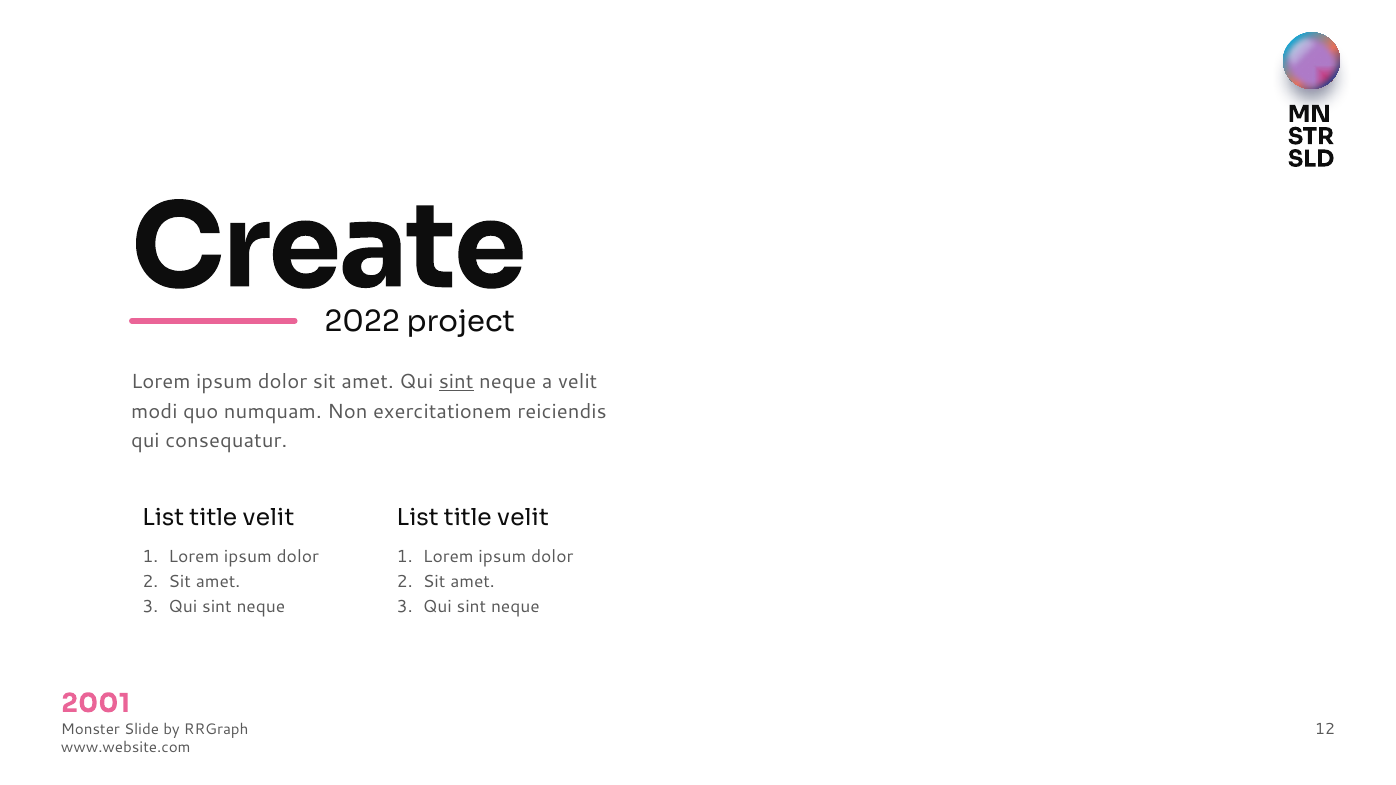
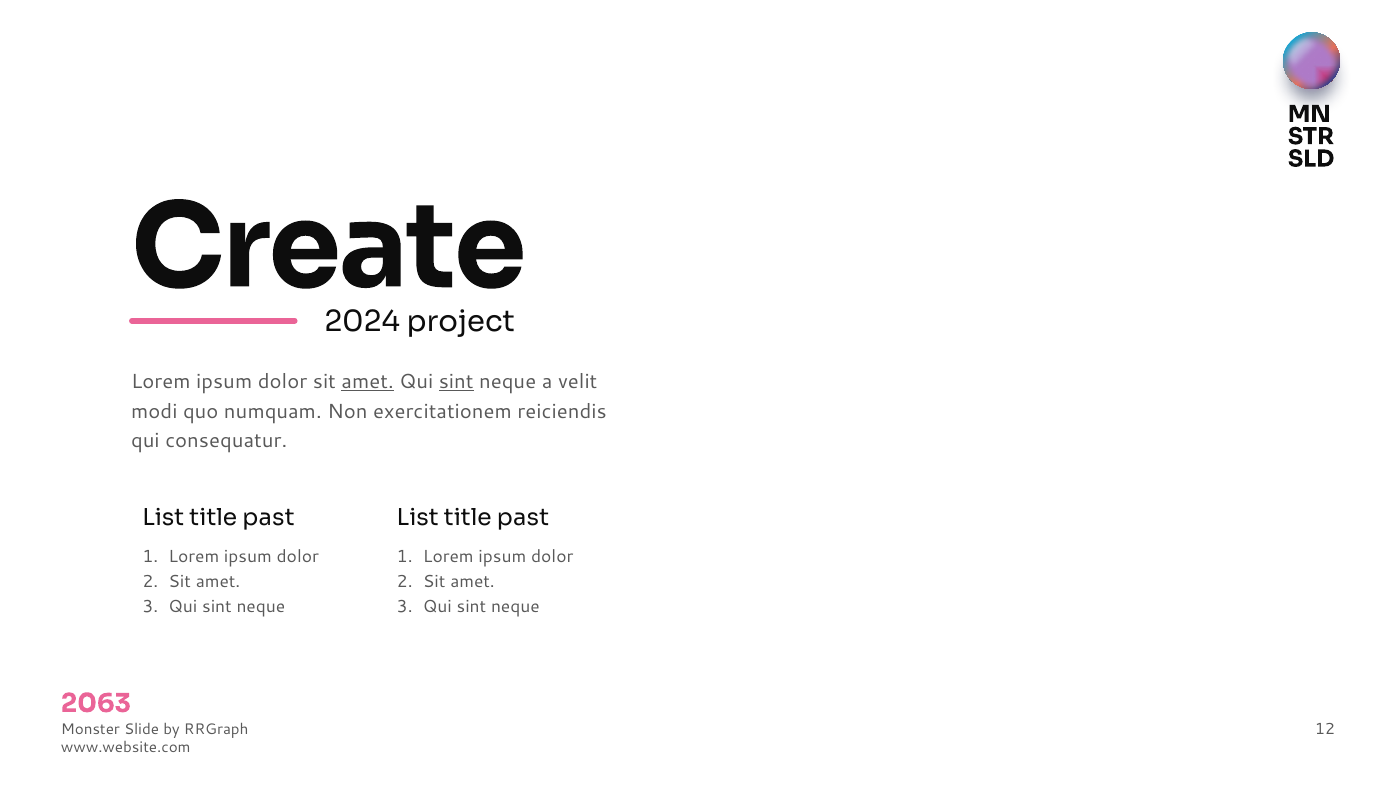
2022: 2022 -> 2024 (362, 322)
amet underline: none -> present (368, 382)
velit: velit -> past (269, 518)
velit: velit -> past (523, 518)
2001: 2001 -> 2063 (96, 704)
